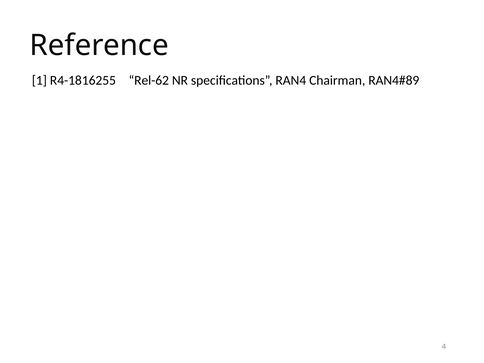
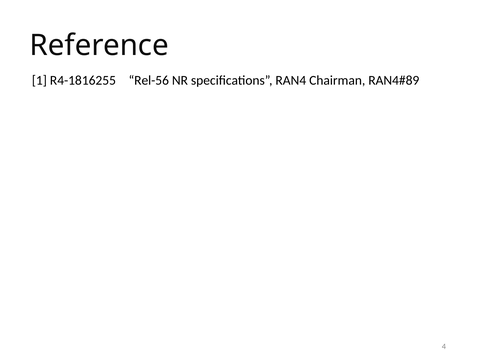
Rel-62: Rel-62 -> Rel-56 (149, 81)
